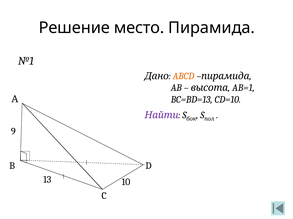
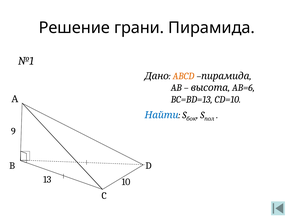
место: место -> грани (139, 28)
AB=1: AB=1 -> AB=6 (243, 88)
Найти colour: purple -> blue (162, 115)
